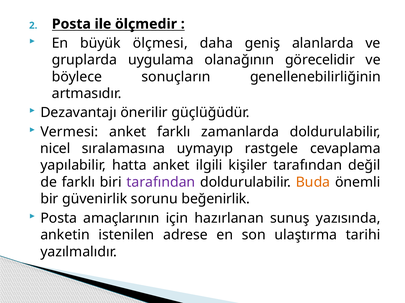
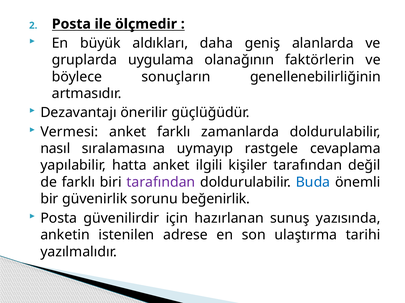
ölçmesi: ölçmesi -> aldıkları (160, 43)
görecelidir: görecelidir -> faktörlerin (320, 60)
nicel: nicel -> nasıl (55, 149)
Buda colour: orange -> blue (313, 183)
amaçlarının: amaçlarının -> güvenilirdir (121, 219)
